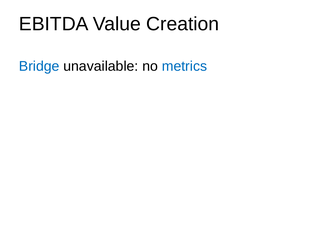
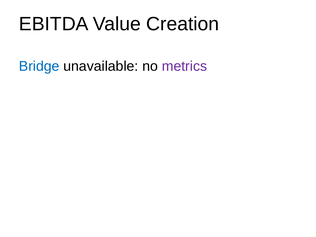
metrics colour: blue -> purple (184, 66)
